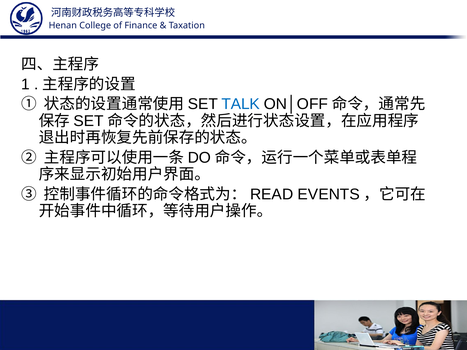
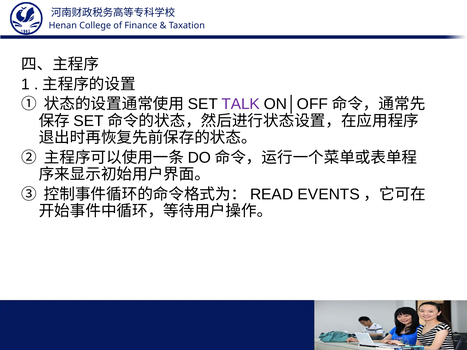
TALK colour: blue -> purple (241, 104)
